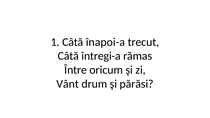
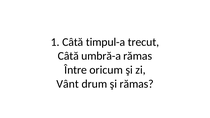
înapoi-a: înapoi-a -> timpul-a (106, 42)
întregi-a: întregi-a -> umbră-a (101, 56)
şi părăsi: părăsi -> rămas (137, 84)
